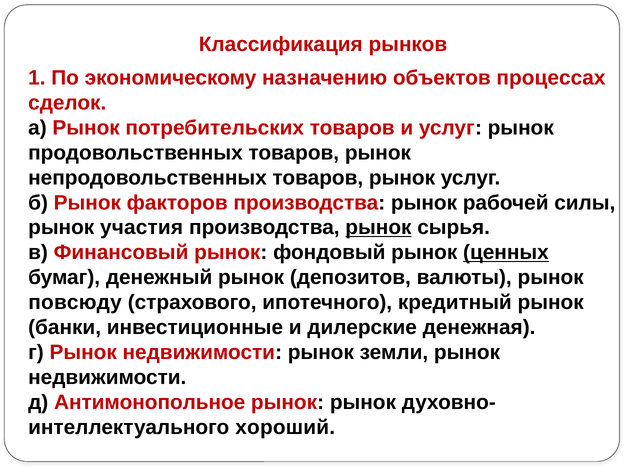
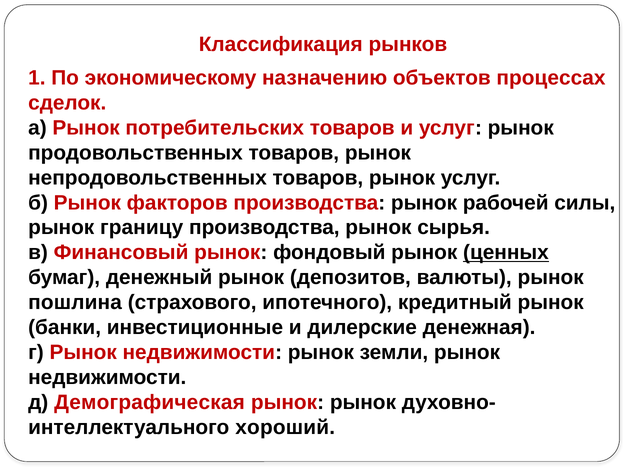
участия: участия -> границу (142, 228)
рынок underline: present -> none (378, 228)
повсюду: повсюду -> пошлина (75, 303)
Антимонопольное: Антимонопольное -> Демографическая (150, 402)
